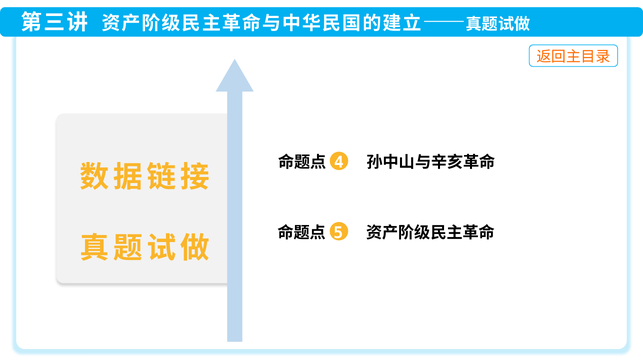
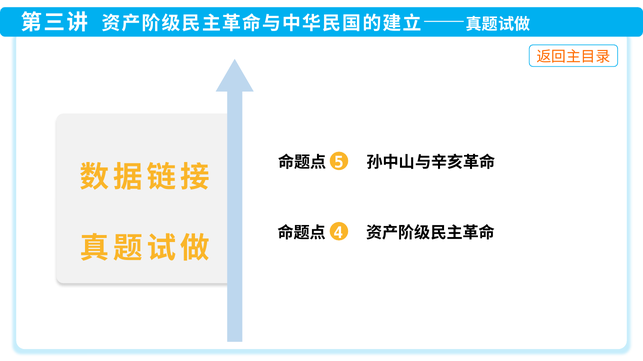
4: 4 -> 5 (339, 163)
5: 5 -> 4 (338, 234)
